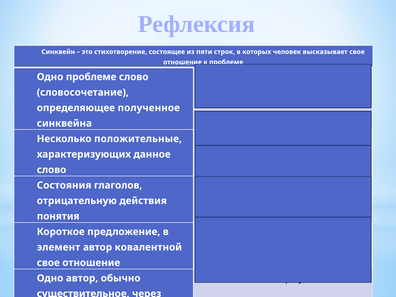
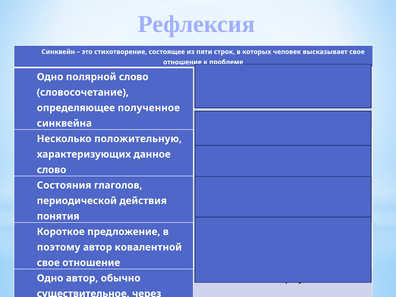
Одно проблеме: проблеме -> полярной (91, 77)
положительные: положительные -> положительную (138, 139)
отрицательную: отрицательную -> периодической (77, 201)
элемент: элемент -> поэтому (59, 247)
